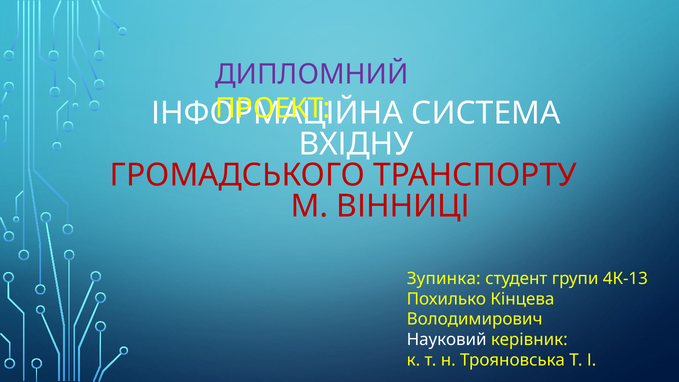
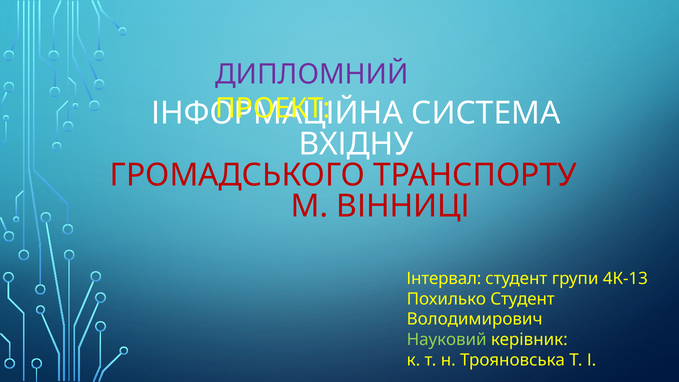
Зупинка: Зупинка -> Інтервал (444, 279)
Похилько Кінцева: Кінцева -> Студент (522, 299)
Науковий colour: white -> light green (447, 340)
